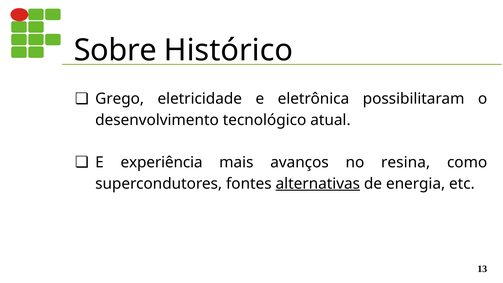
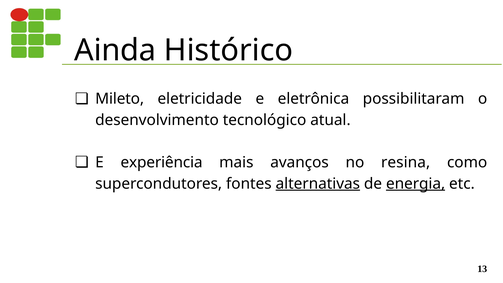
Sobre: Sobre -> Ainda (115, 50)
Grego: Grego -> Mileto (120, 99)
energia underline: none -> present (416, 184)
